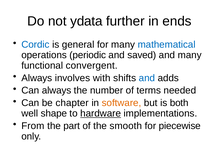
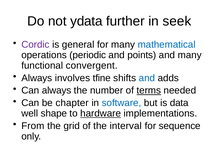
ends: ends -> seek (177, 21)
Cordic colour: blue -> purple (35, 45)
saved: saved -> points (142, 55)
with: with -> tfine (102, 78)
terms underline: none -> present (149, 91)
software colour: orange -> blue (122, 103)
both: both -> data (179, 103)
part: part -> grid (72, 126)
smooth: smooth -> interval (126, 126)
piecewise: piecewise -> sequence (180, 126)
